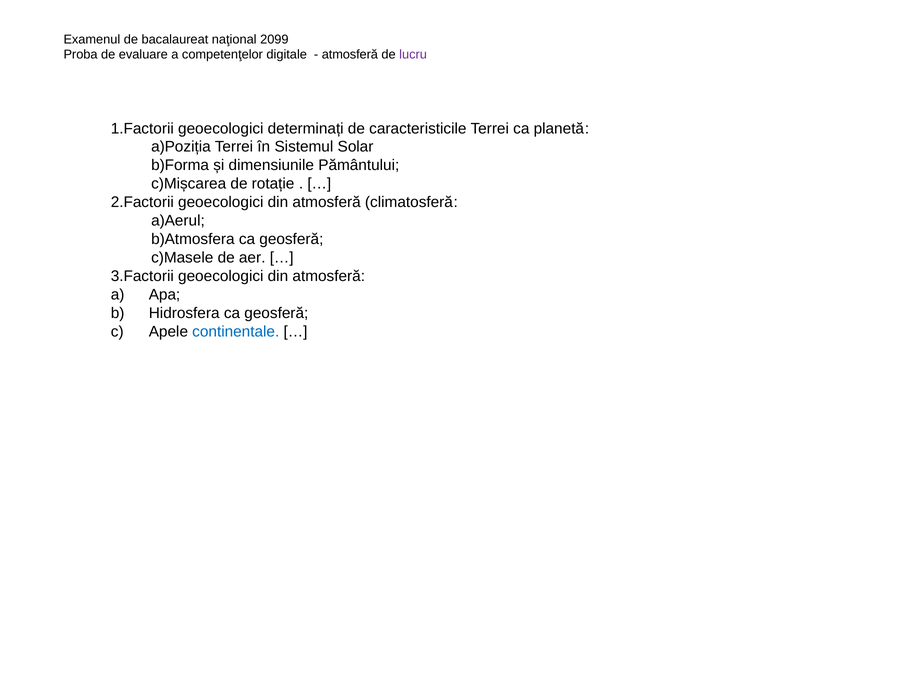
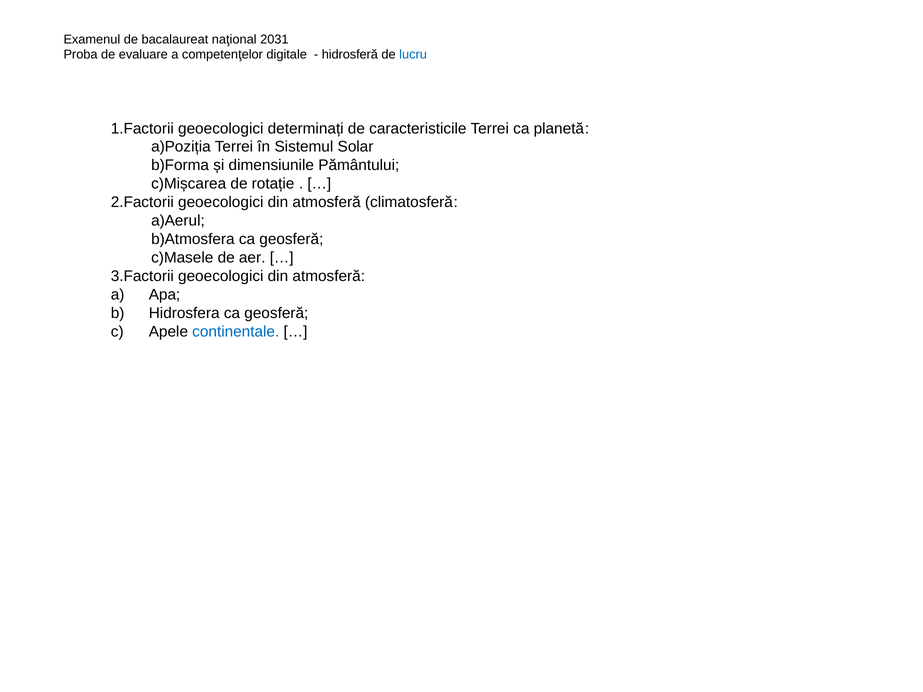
2099: 2099 -> 2031 (274, 39)
atmosferă: atmosferă -> hidrosferă (350, 55)
lucru colour: purple -> blue (413, 55)
